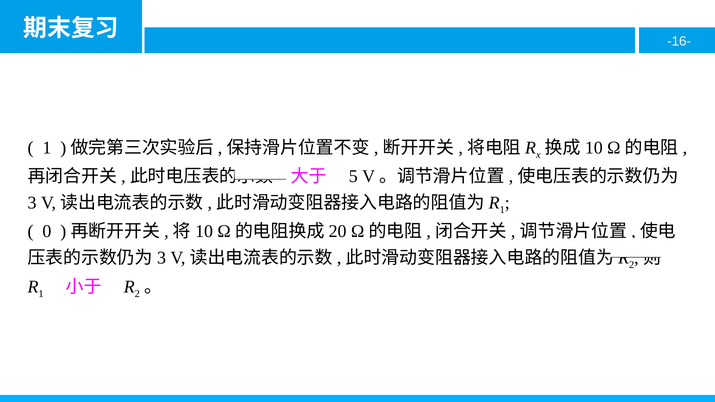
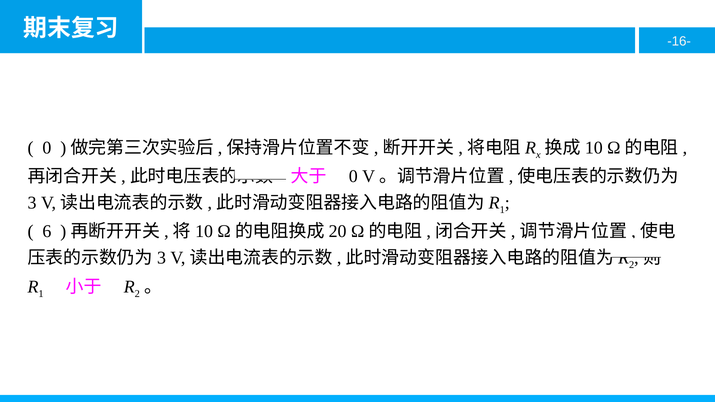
1: 1 -> 0 (47, 148)
5: 5 -> 0 (353, 177)
0: 0 -> 6 (47, 232)
